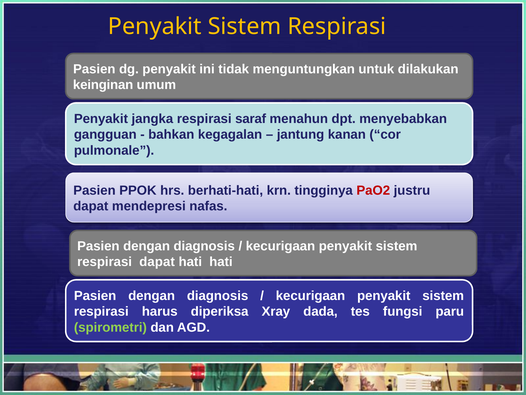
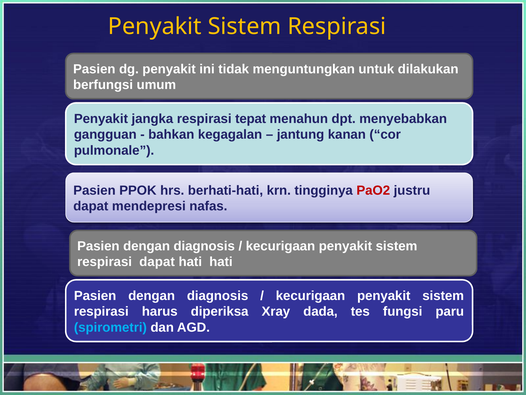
keinginan: keinginan -> berfungsi (103, 85)
saraf: saraf -> tepat (251, 119)
spirometri colour: light green -> light blue (110, 327)
